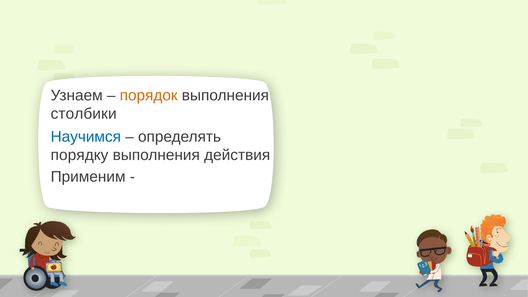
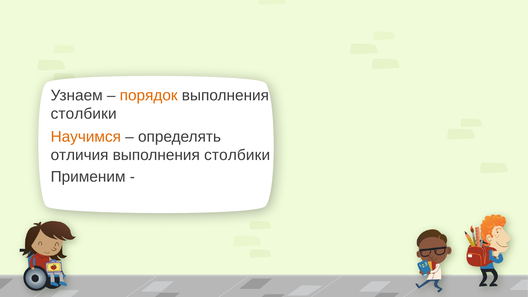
Научимся colour: blue -> orange (86, 137)
порядку: порядку -> отличия (80, 155)
действия: действия -> столбики (237, 155)
